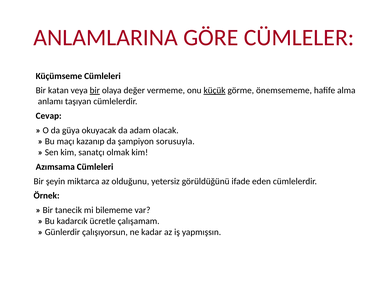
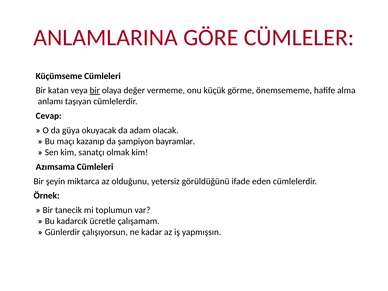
küçük underline: present -> none (215, 90)
sorusuyla: sorusuyla -> bayramlar (175, 141)
bilememe: bilememe -> toplumun (114, 210)
